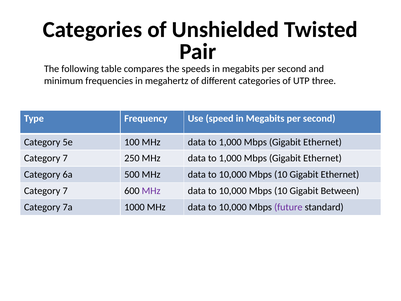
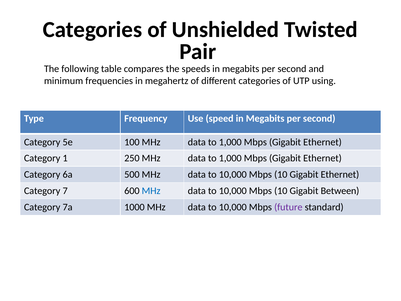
three: three -> using (324, 81)
7: 7 -> 1 (65, 158)
MHz colour: purple -> blue (151, 191)
